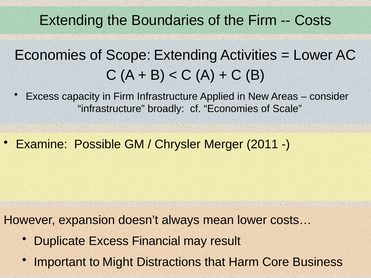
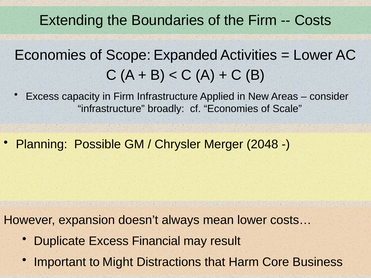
Scope Extending: Extending -> Expanded (186, 55)
Examine: Examine -> Planning (42, 144)
2011: 2011 -> 2048 (262, 144)
